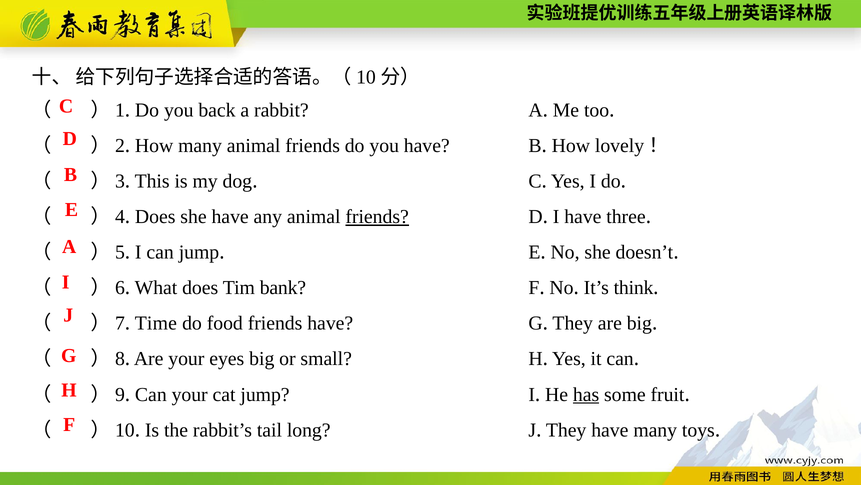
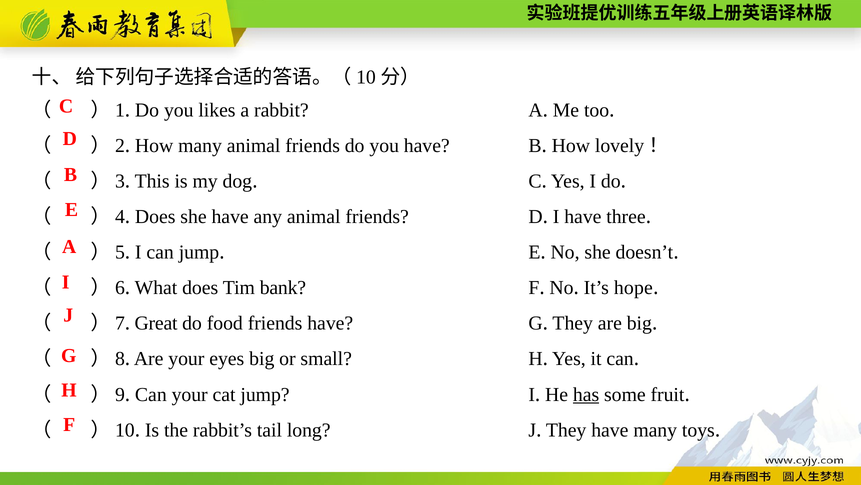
back: back -> likes (217, 110)
friends underline: present -> none (377, 217)
think: think -> hope (633, 288)
Time: Time -> Great (156, 323)
